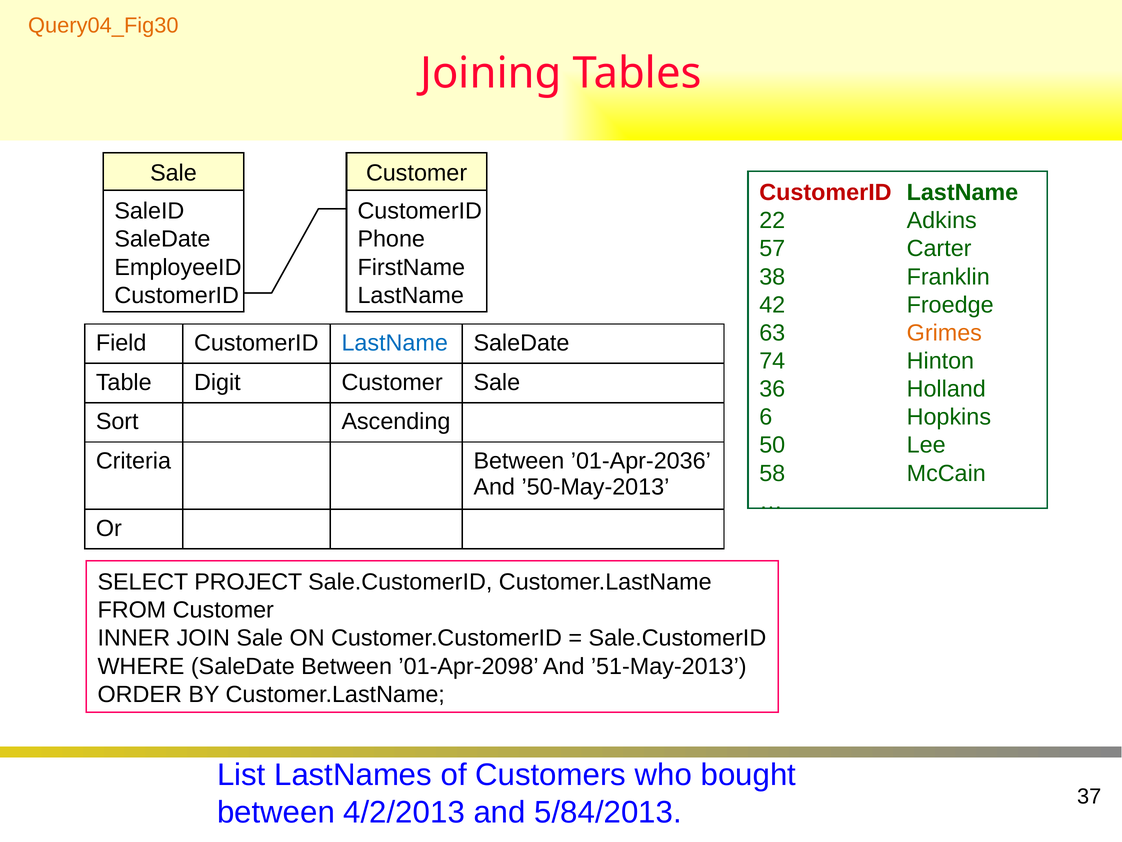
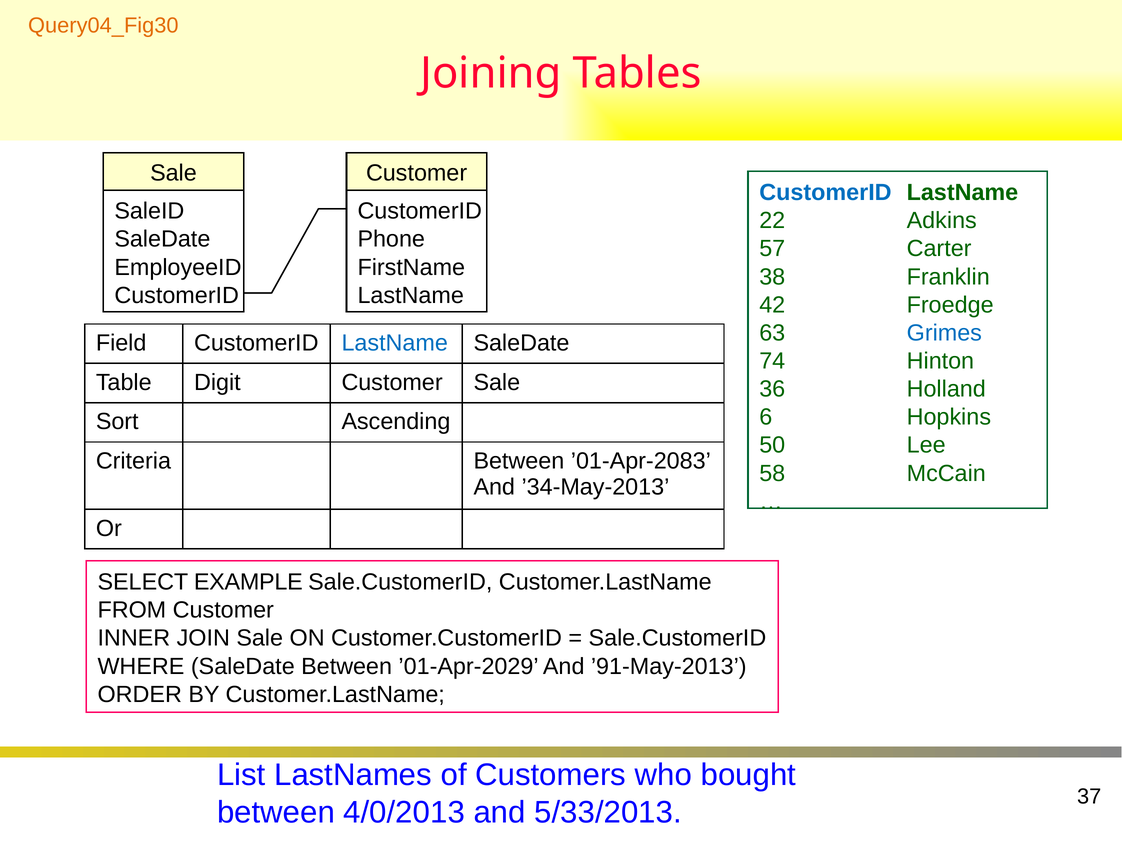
CustomerID colour: red -> blue (825, 193)
Grimes colour: orange -> blue (944, 333)
’01-Apr-2036: ’01-Apr-2036 -> ’01-Apr-2083 (641, 461)
’50-May-2013: ’50-May-2013 -> ’34-May-2013 (595, 487)
PROJECT: PROJECT -> EXAMPLE (248, 582)
’01-Apr-2098: ’01-Apr-2098 -> ’01-Apr-2029 (469, 666)
’51-May-2013: ’51-May-2013 -> ’91-May-2013 (669, 666)
4/2/2013: 4/2/2013 -> 4/0/2013 (404, 812)
5/84/2013: 5/84/2013 -> 5/33/2013 (608, 812)
